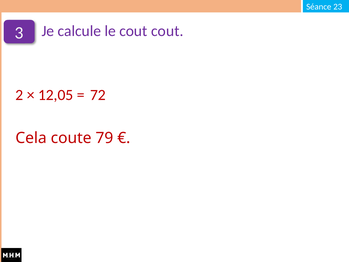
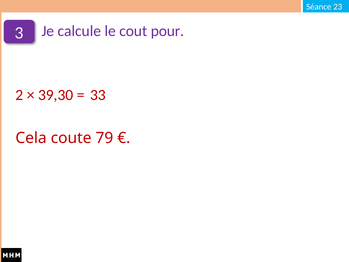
cout cout: cout -> pour (167, 31)
12,05: 12,05 -> 39,30 (56, 95)
72: 72 -> 33 (98, 95)
